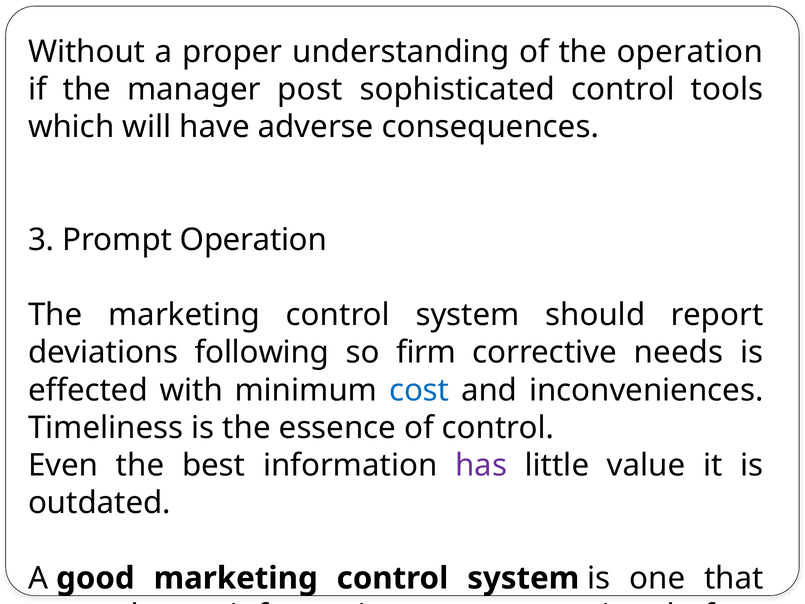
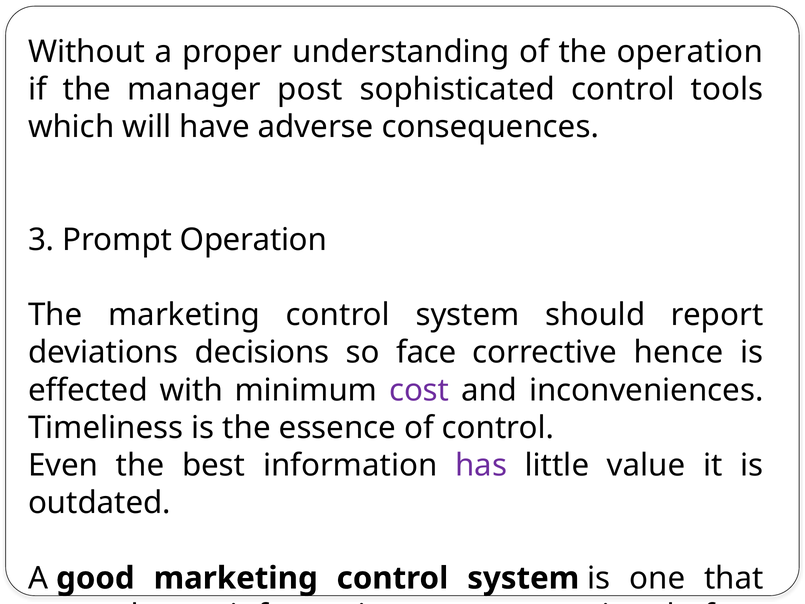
following: following -> decisions (262, 352)
firm: firm -> face (426, 352)
needs: needs -> hence (678, 352)
cost colour: blue -> purple (419, 390)
